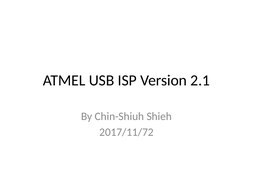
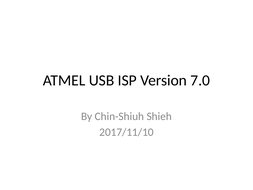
2.1: 2.1 -> 7.0 (200, 80)
2017/11/72: 2017/11/72 -> 2017/11/10 (126, 132)
